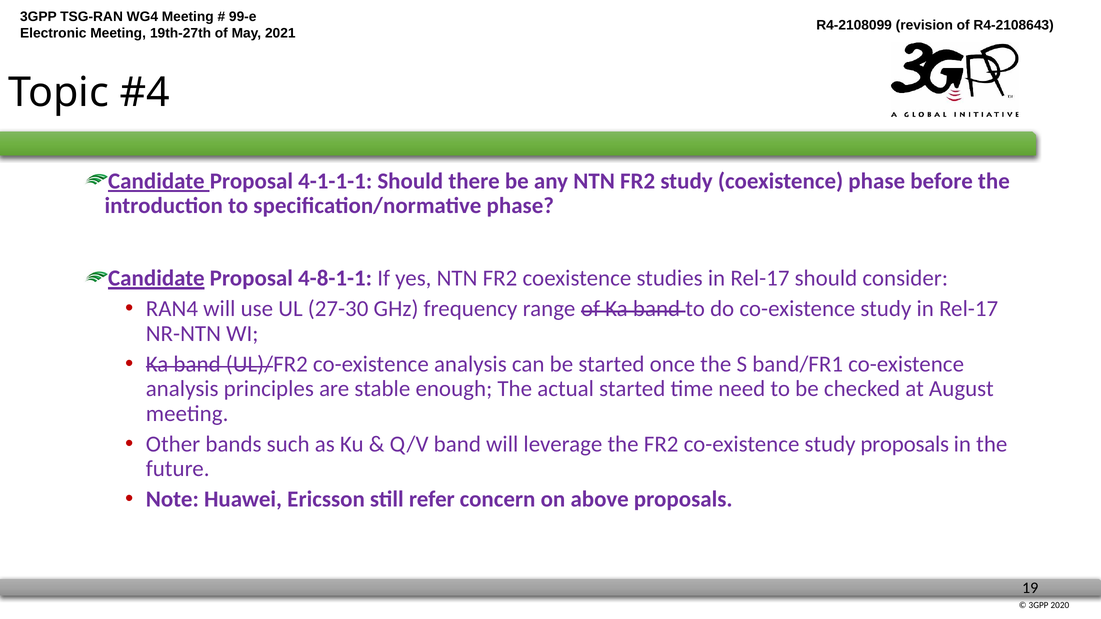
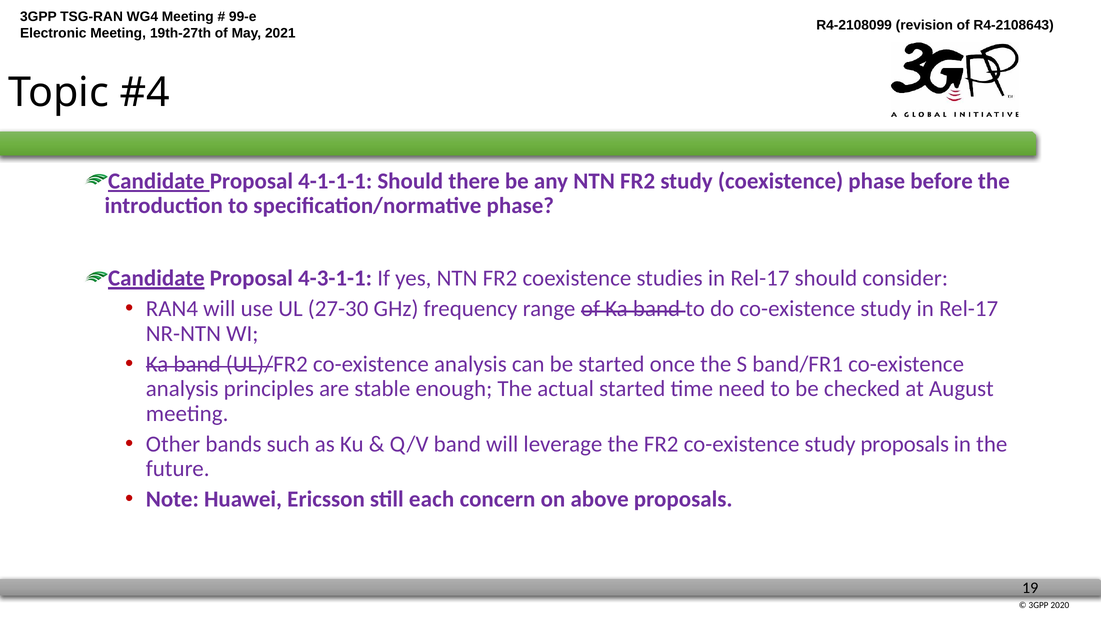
4-8-1-1: 4-8-1-1 -> 4-3-1-1 (335, 279)
refer: refer -> each (432, 500)
